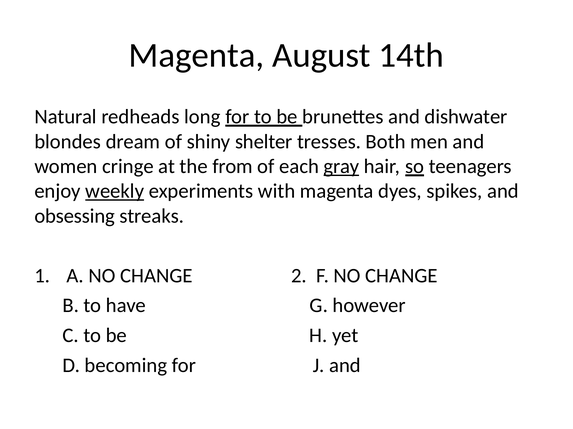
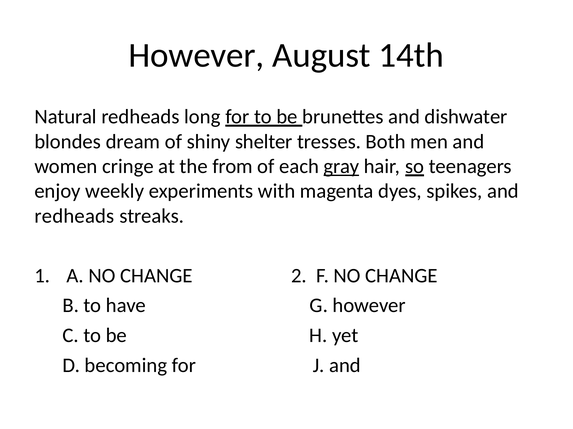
Magenta: Magenta -> However (196, 55)
weekly underline: present -> none (115, 191)
obsessing: obsessing -> redheads (74, 216)
